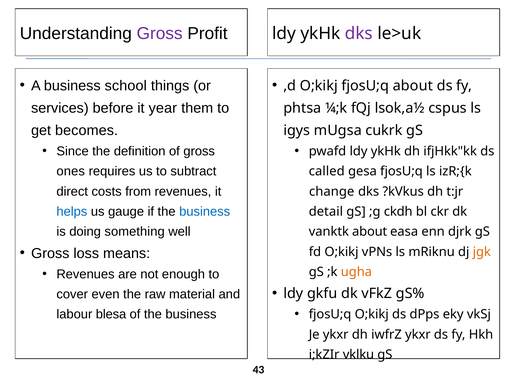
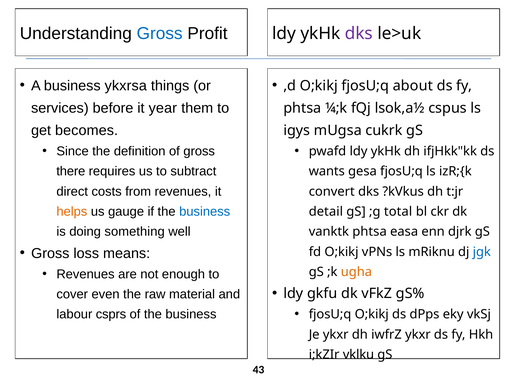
Gross colour: purple -> blue (160, 33)
school: school -> ykxrsa (126, 86)
ones: ones -> there (71, 172)
called: called -> wants (327, 172)
change: change -> convert (332, 192)
helps colour: blue -> orange (72, 212)
ckdh: ckdh -> total (398, 212)
vanktk about: about -> phtsa (370, 232)
jgk colour: orange -> blue (482, 252)
blesa: blesa -> csprs (111, 315)
